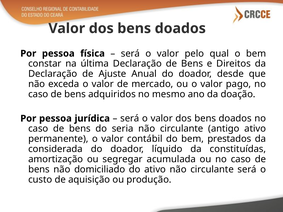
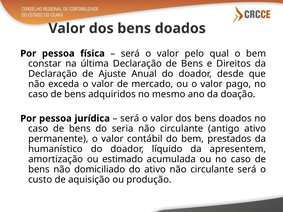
considerada: considerada -> humanístico (55, 149)
constituídas: constituídas -> apresentem (238, 149)
segregar: segregar -> estimado (123, 159)
